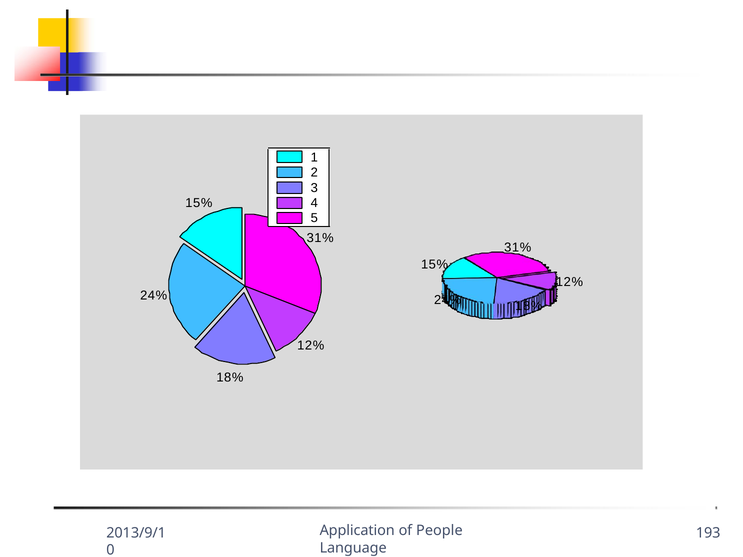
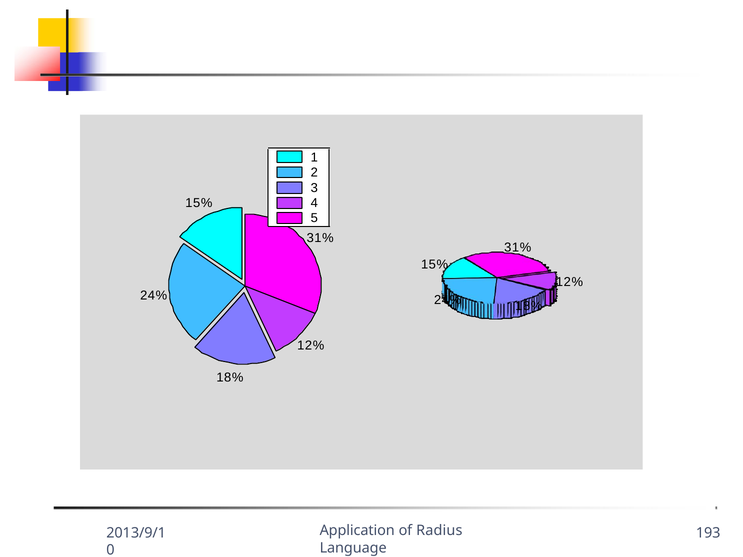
People: People -> Radius (439, 531)
